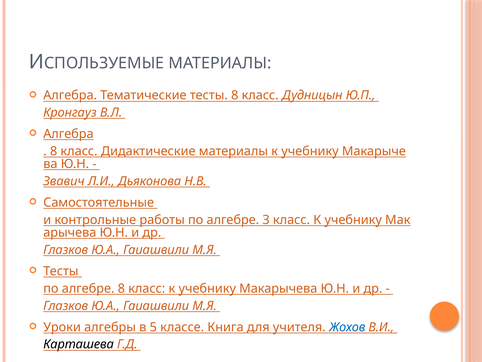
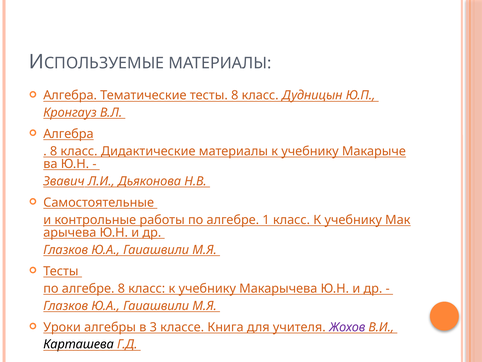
3: 3 -> 1 (266, 220)
5: 5 -> 3 (153, 327)
Жохов colour: blue -> purple (347, 327)
